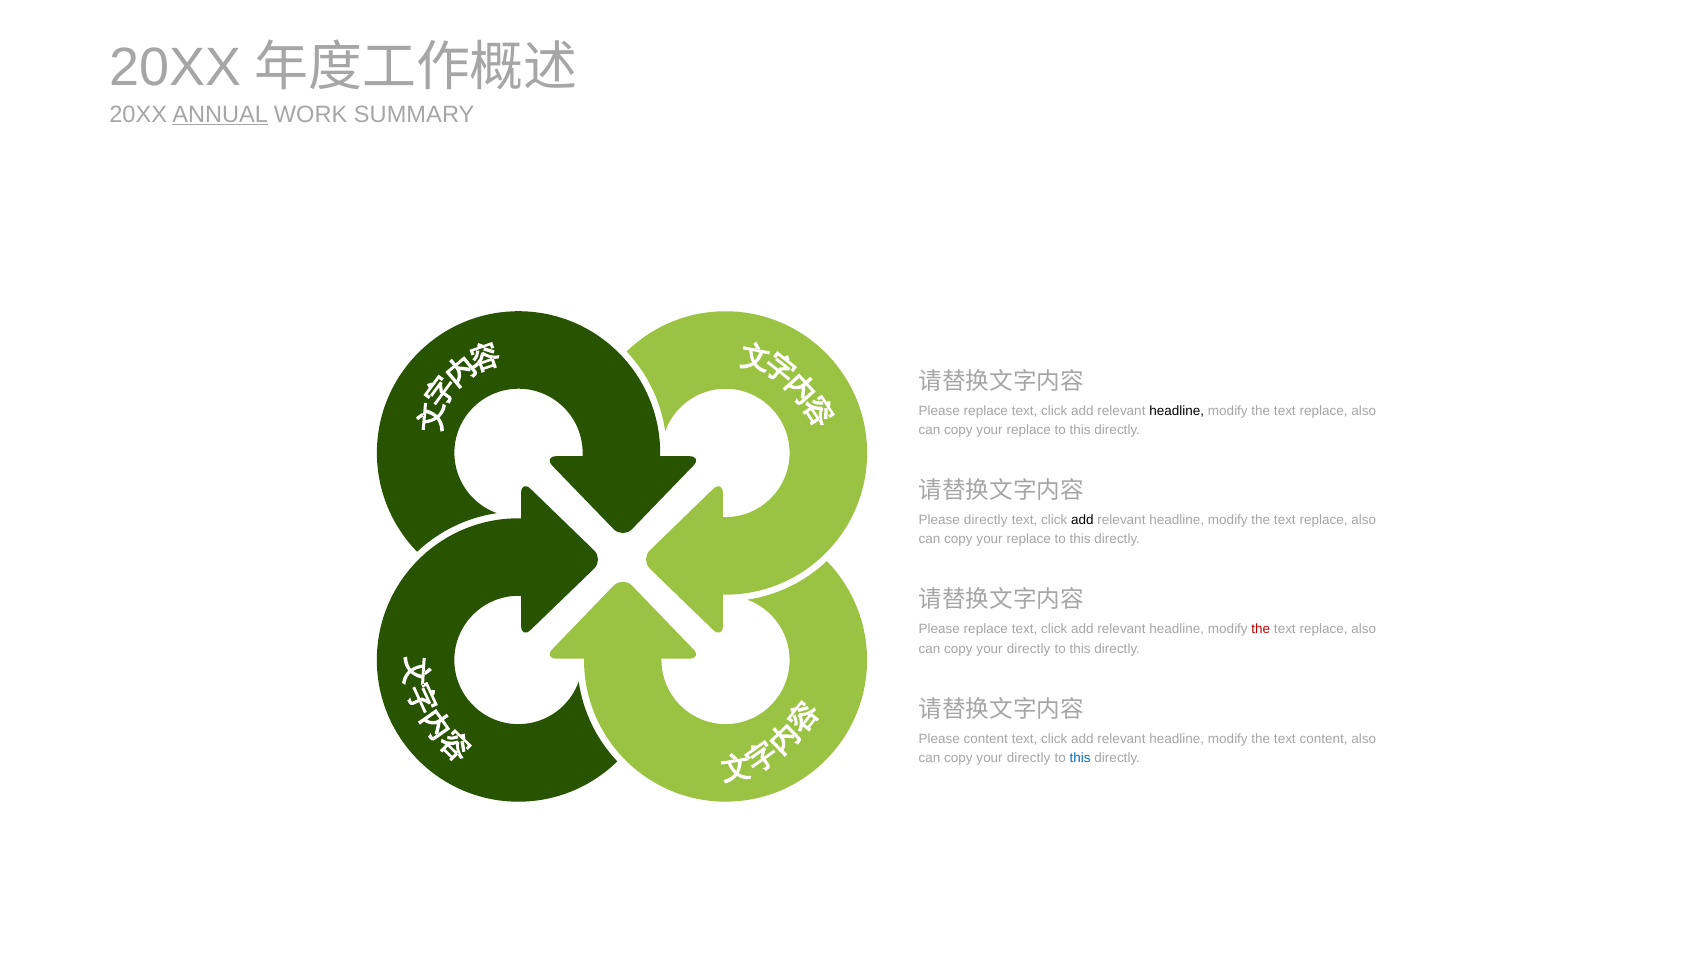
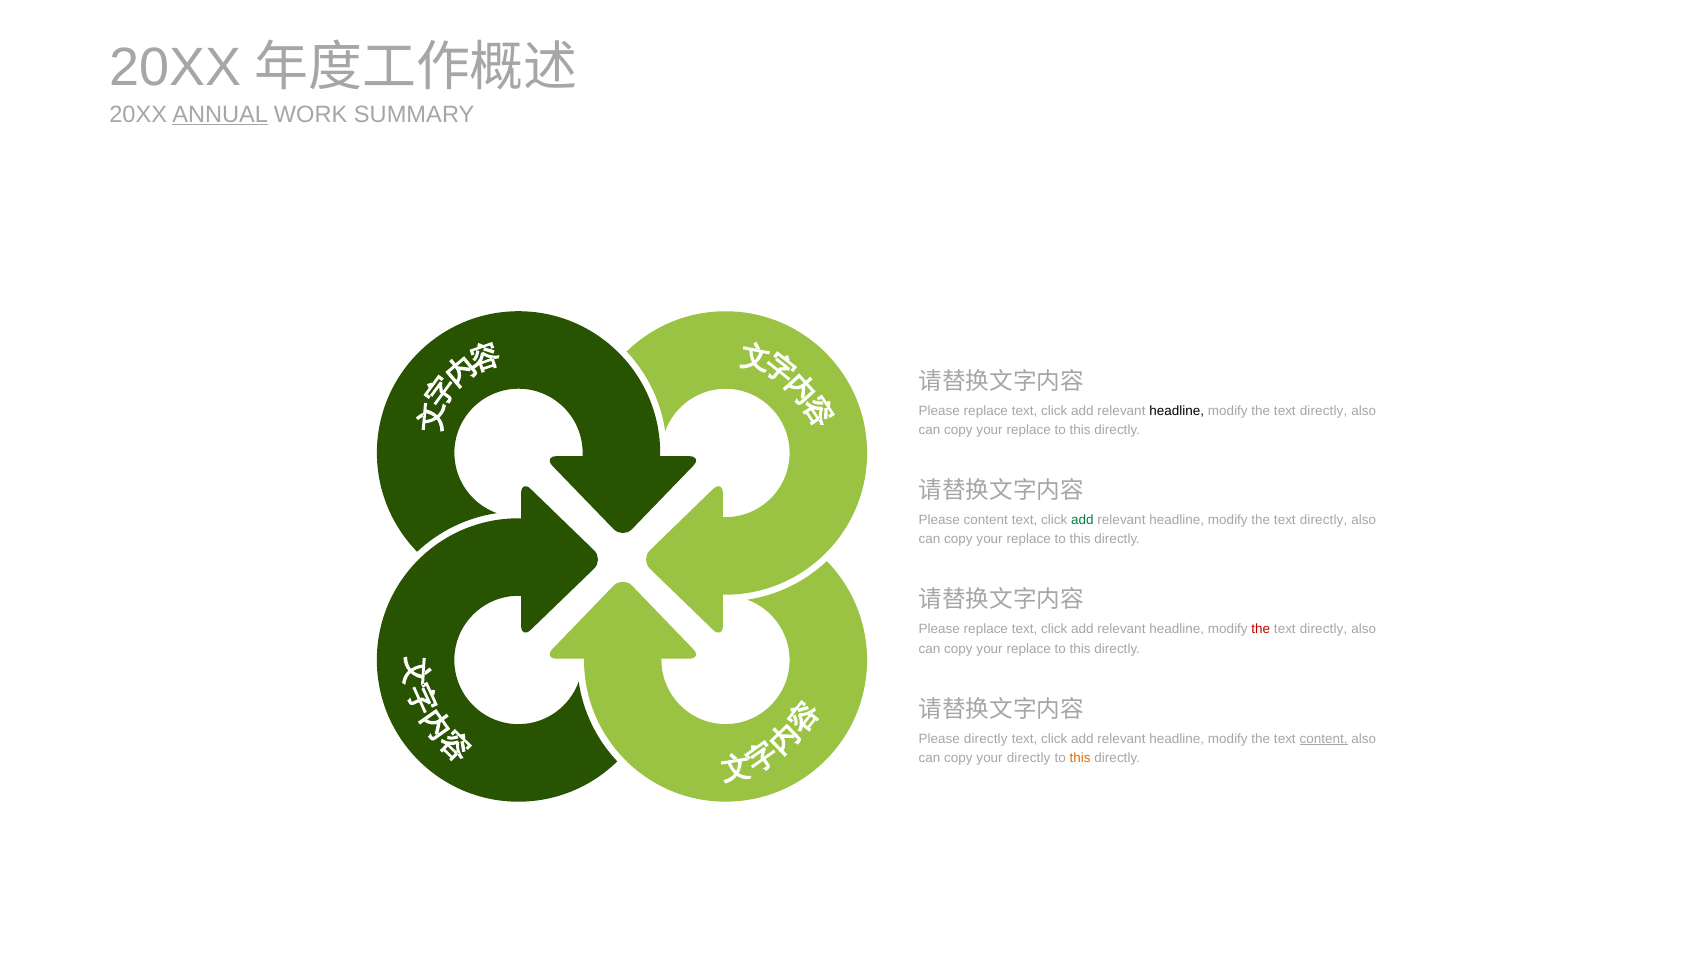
replace: replace -> directly (1324, 411)
Please directly: directly -> content (986, 520)
add colour: black -> green (1082, 520)
replace: replace -> directly (1324, 520)
replace: replace -> directly (1324, 629)
directly: directly -> replace (1029, 648)
Please content: content -> directly (986, 738)
content underline: none -> present (1324, 738)
this colour: blue -> orange (1080, 758)
